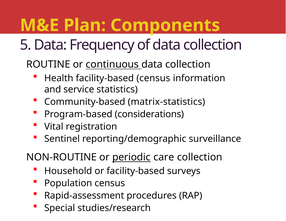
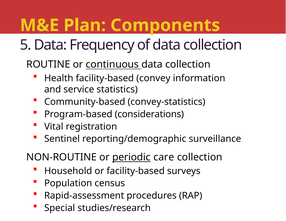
facility-based census: census -> convey (153, 78)
matrix-statistics: matrix-statistics -> convey-statistics (166, 102)
